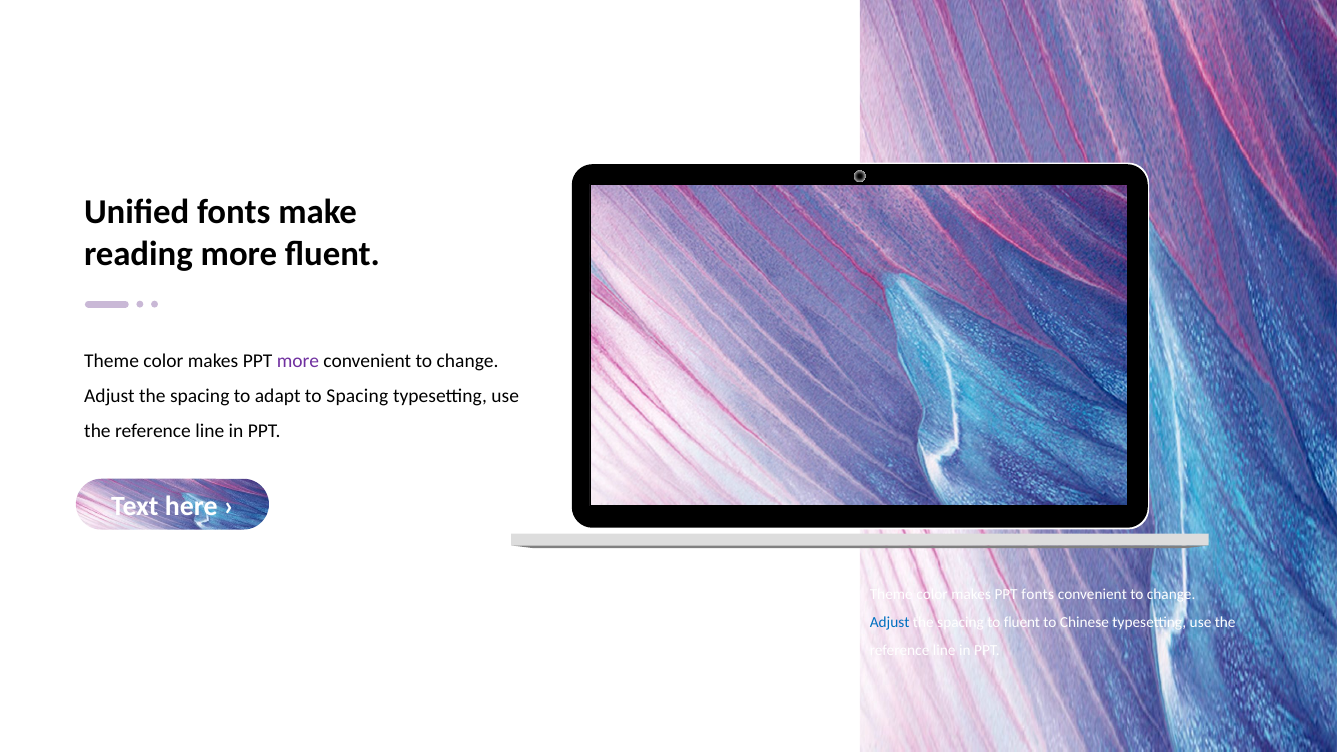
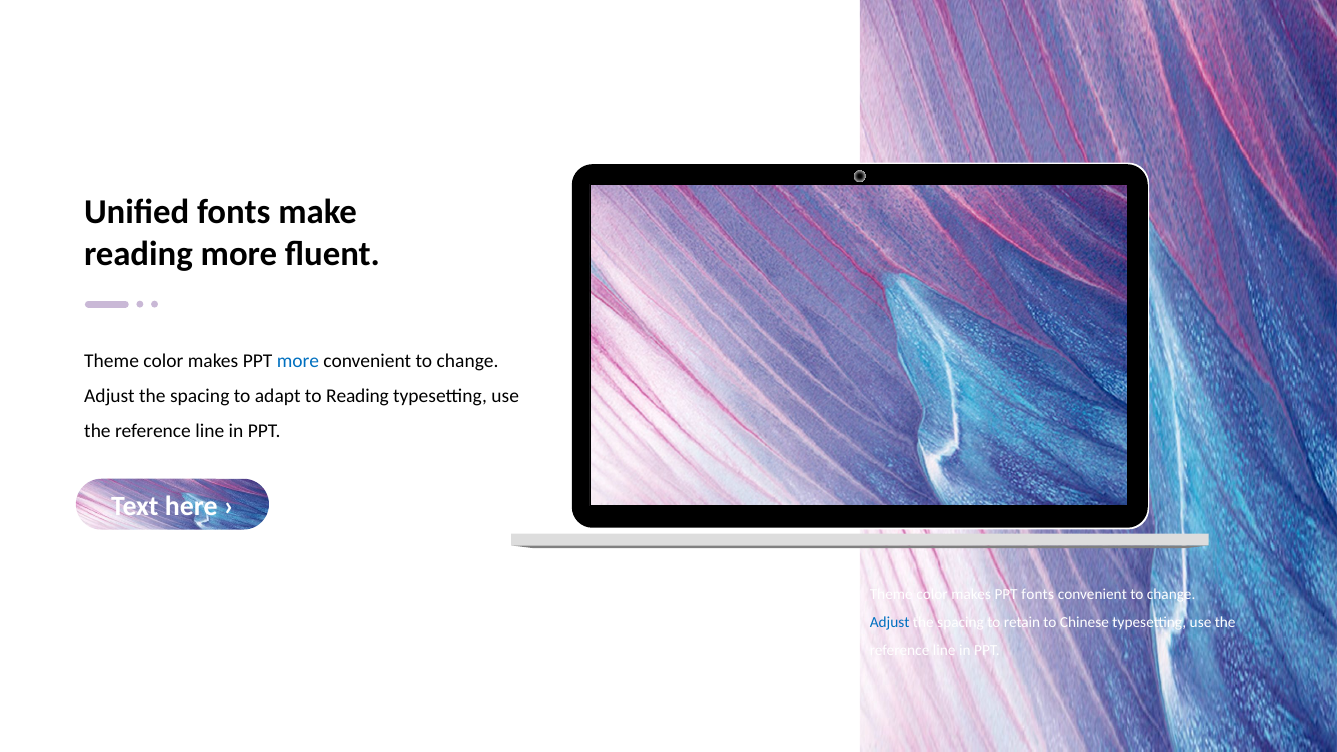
more colour: purple -> blue (298, 361)
to Spacing: Spacing -> Reading (357, 396)
to fluent: fluent -> retain (1022, 623)
